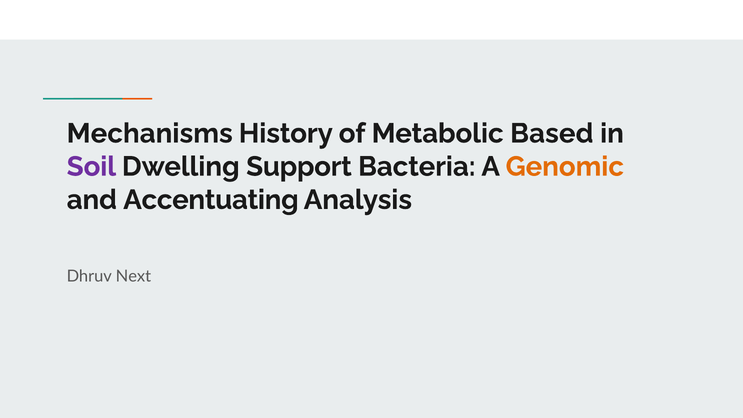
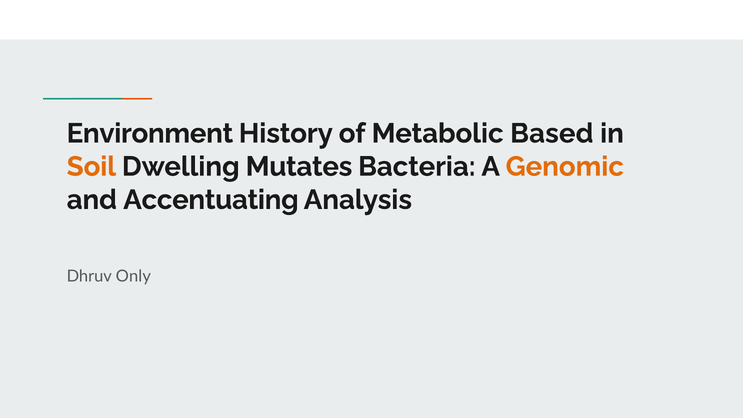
Mechanisms: Mechanisms -> Environment (150, 133)
Soil colour: purple -> orange (91, 167)
Support: Support -> Mutates (299, 167)
Next: Next -> Only (133, 276)
